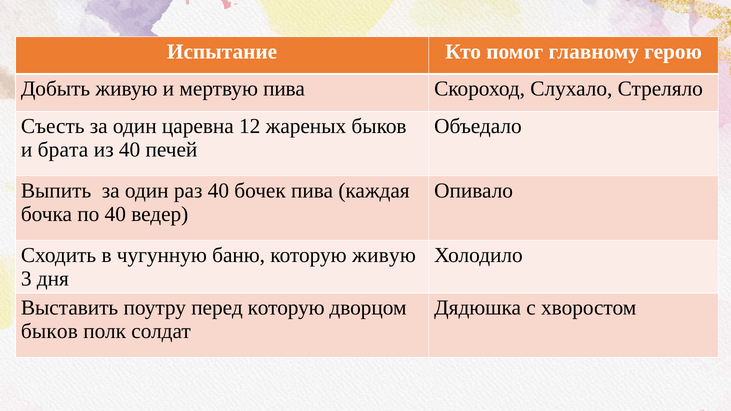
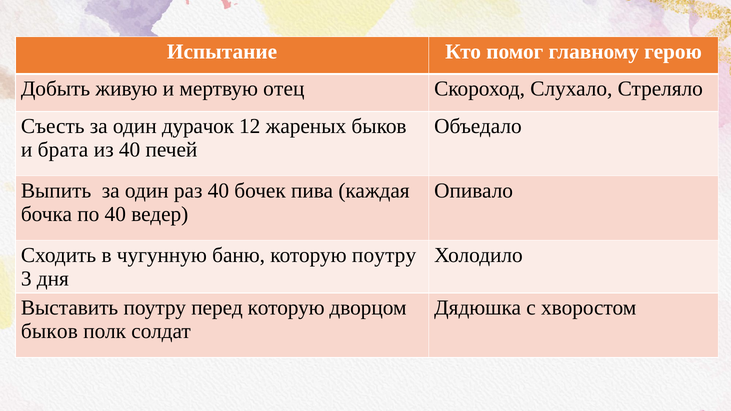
мертвую пива: пива -> отец (284, 89)
царевна: царевна -> дурачок (198, 126)
которую живую: живую -> поутру (384, 255)
